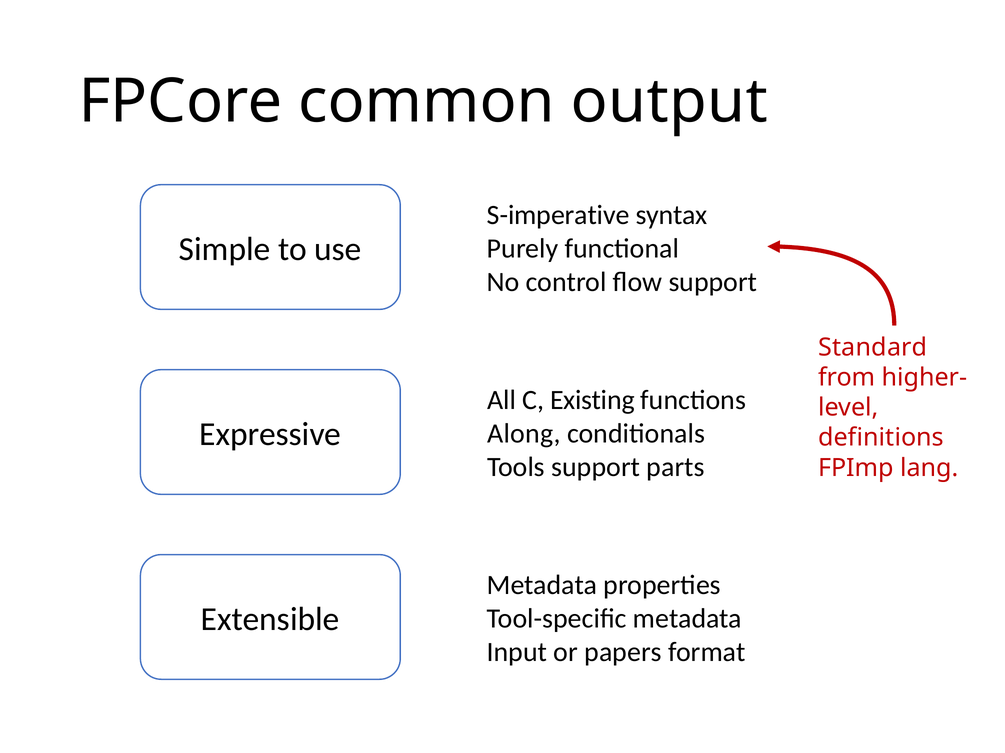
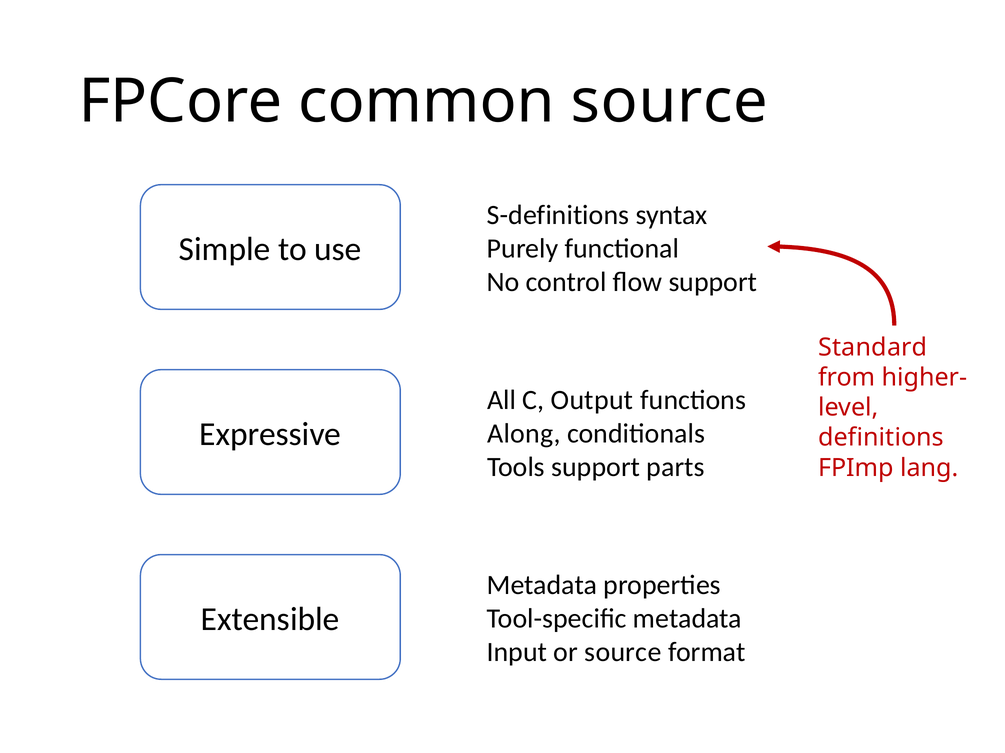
common output: output -> source (669, 102)
S-imperative: S-imperative -> S-definitions (558, 215)
Existing: Existing -> Output (592, 400)
or papers: papers -> source (623, 652)
